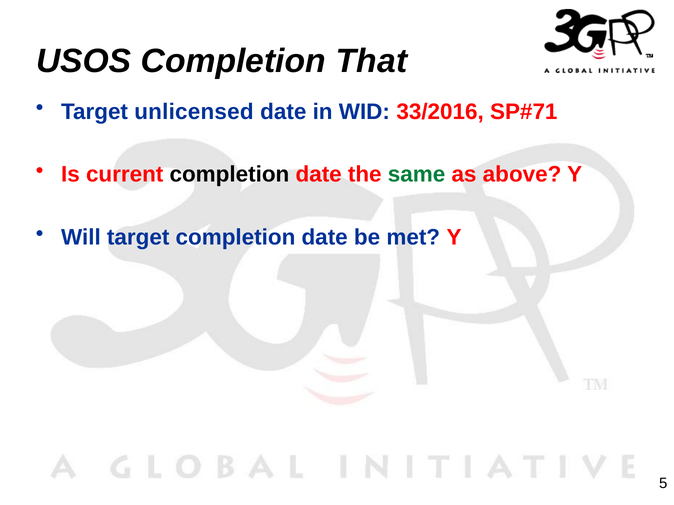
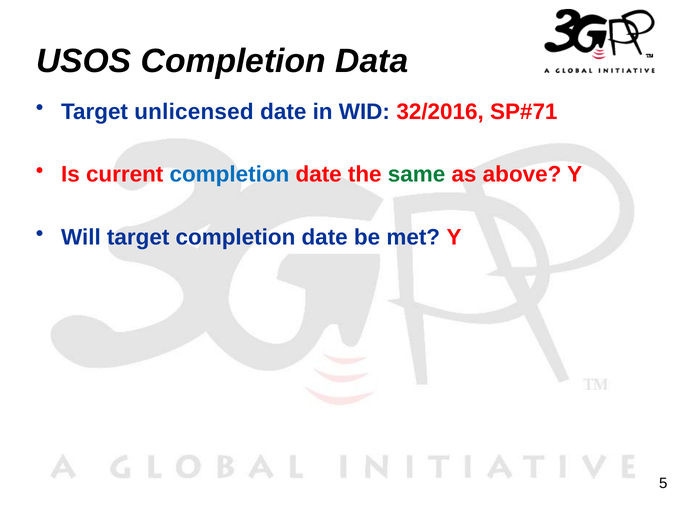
That: That -> Data (372, 61)
33/2016: 33/2016 -> 32/2016 (440, 112)
completion colour: black -> blue (229, 175)
